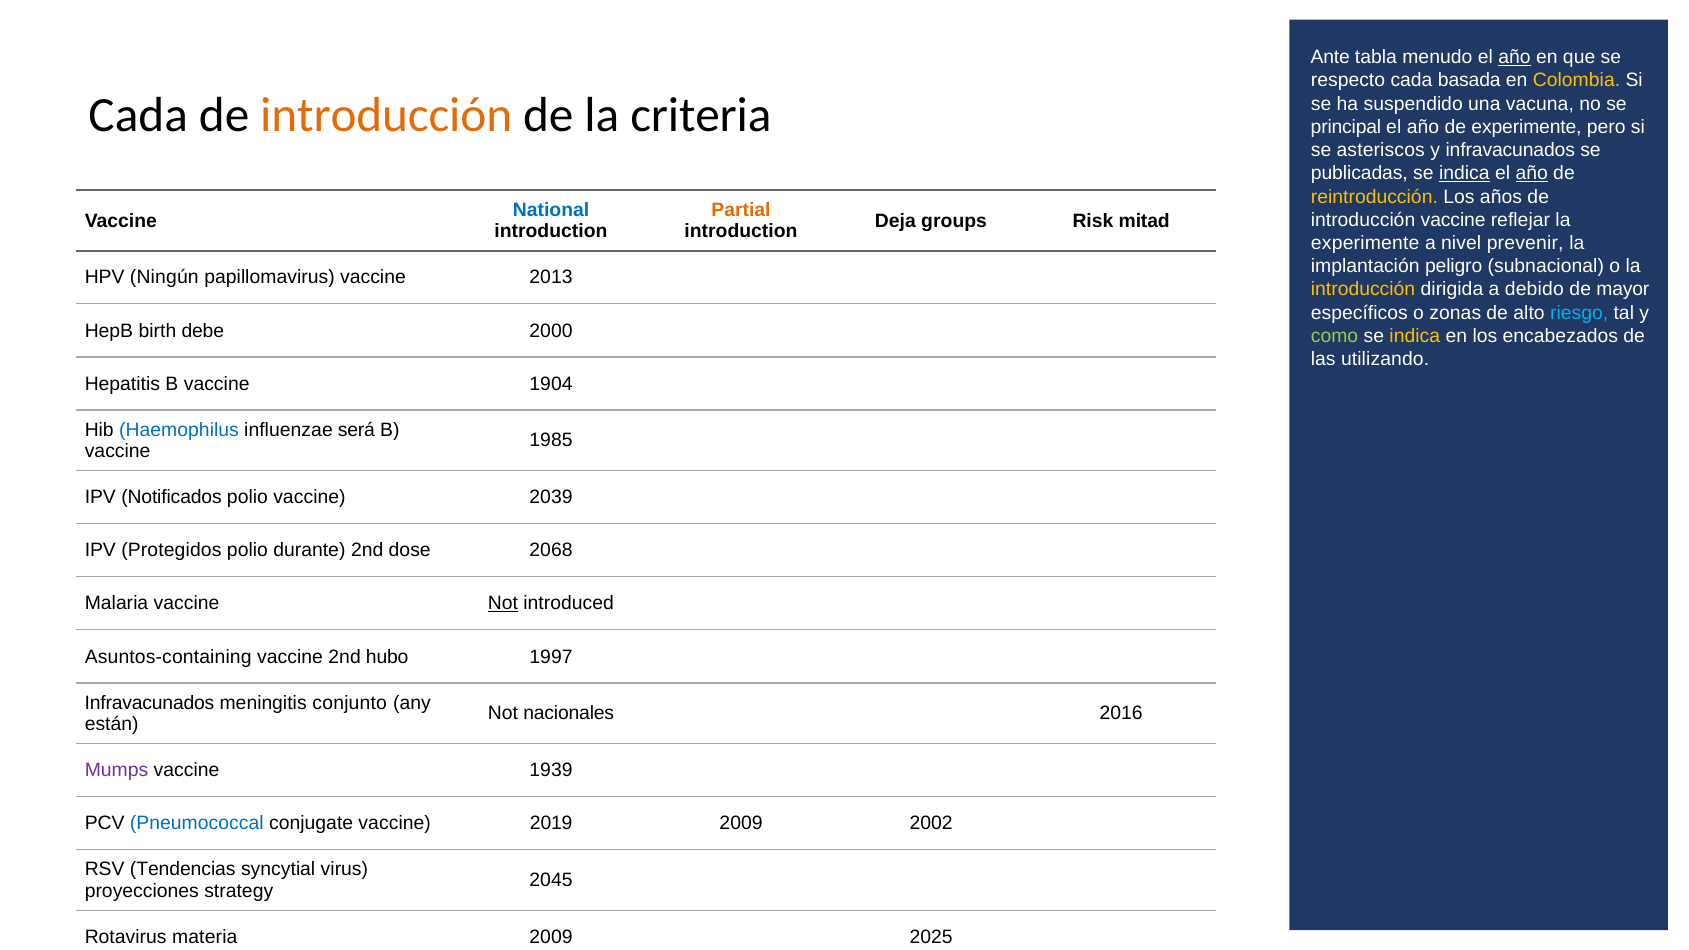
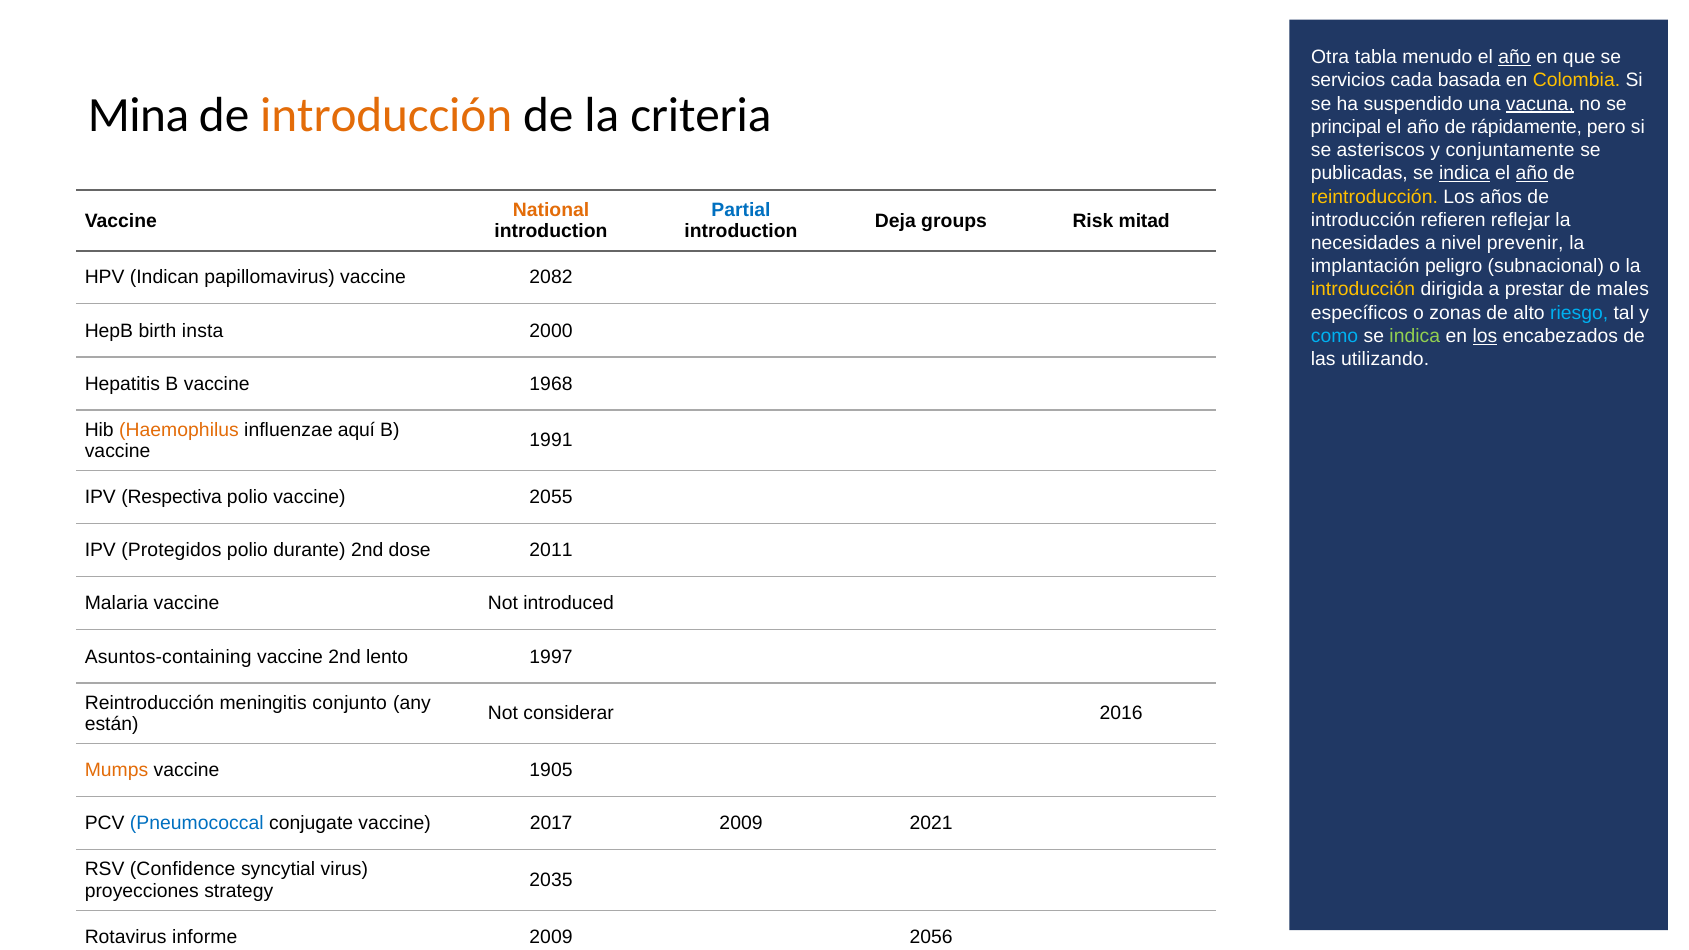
Ante: Ante -> Otra (1330, 57)
respecto: respecto -> servicios (1348, 80)
vacuna underline: none -> present (1540, 104)
Cada: Cada -> Mina (138, 115)
de experimente: experimente -> rápidamente (1527, 127)
y infravacunados: infravacunados -> conjuntamente (1510, 150)
National colour: blue -> orange (551, 210)
Partial colour: orange -> blue (741, 210)
introducción vaccine: vaccine -> refieren (1453, 220)
experimente: experimente -> necesidades (1365, 243)
Ningún: Ningún -> Indican (164, 278)
2013: 2013 -> 2082 (551, 278)
debido: debido -> prestar (1534, 290)
mayor: mayor -> males (1623, 290)
debe: debe -> insta (203, 331)
como colour: light green -> light blue (1335, 336)
indica colour: yellow -> light green (1415, 336)
los underline: none -> present (1485, 336)
1904: 1904 -> 1968 (551, 384)
Haemophilus colour: blue -> orange (179, 430)
será: será -> aquí (356, 430)
1985: 1985 -> 1991 (551, 441)
Notificados: Notificados -> Respectiva (172, 497)
2039: 2039 -> 2055 (551, 497)
2068: 2068 -> 2011 (551, 551)
Not underline: present -> none (503, 604)
hubo: hubo -> lento (387, 657)
Infravacunados: Infravacunados -> Reintroducción (149, 703)
nacionales: nacionales -> considerar (569, 714)
Mumps colour: purple -> orange (117, 770)
1939: 1939 -> 1905 (551, 770)
2019: 2019 -> 2017 (551, 823)
2009 2002: 2002 -> 2021 (931, 823)
Tendencias: Tendencias -> Confidence (183, 870)
2045: 2045 -> 2035 (551, 880)
materia: materia -> informe (205, 937)
2009 2025: 2025 -> 2056 (931, 937)
